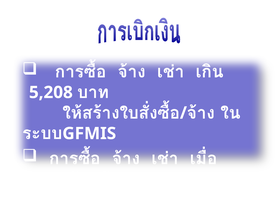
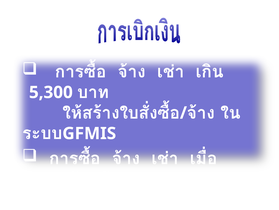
5,208: 5,208 -> 5,300 (51, 92)
